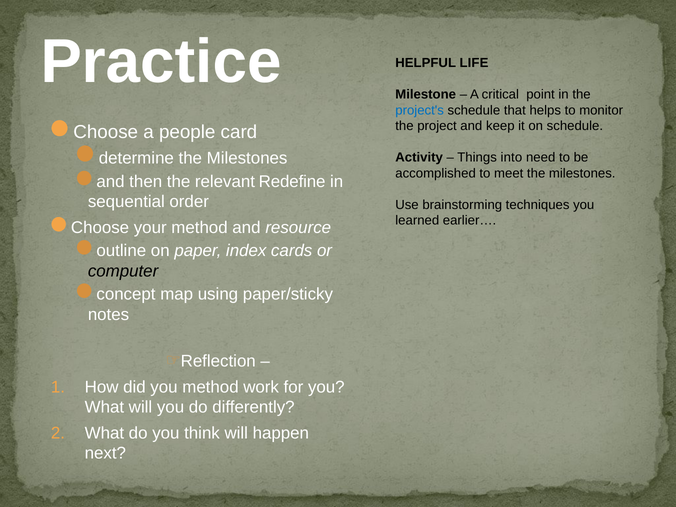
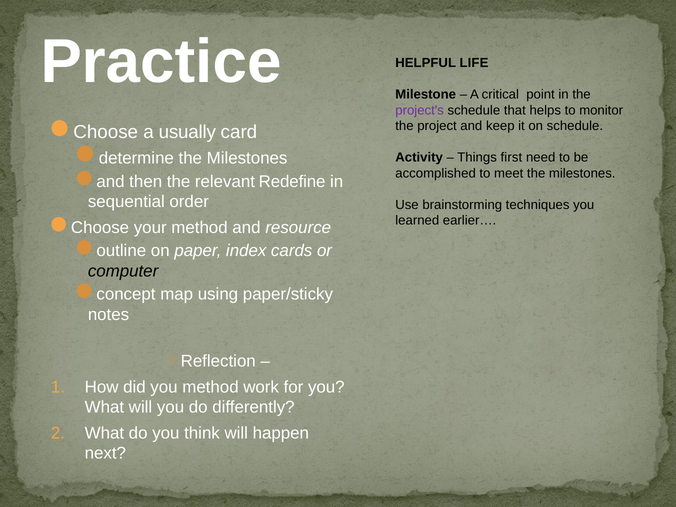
project's colour: blue -> purple (420, 110)
people: people -> usually (187, 132)
into: into -> first (511, 158)
